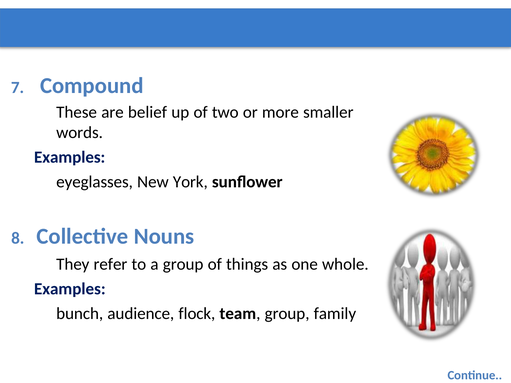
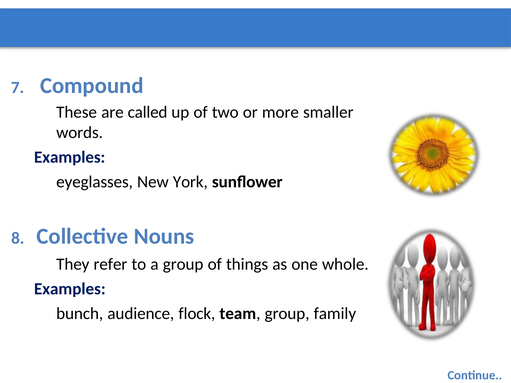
belief: belief -> called (148, 112)
